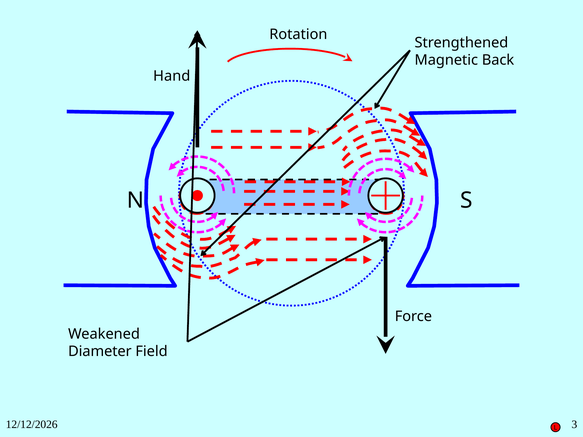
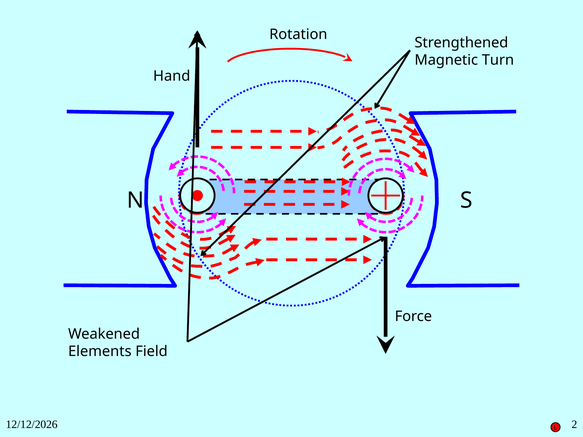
Back: Back -> Turn (498, 60)
Diameter: Diameter -> Elements (100, 352)
3: 3 -> 2 (574, 425)
